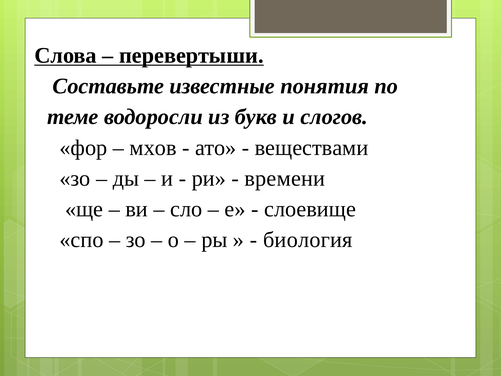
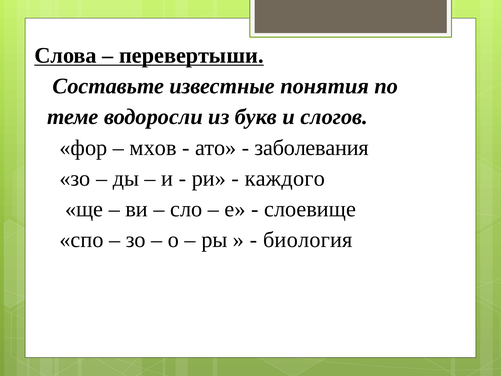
веществами: веществами -> заболевания (312, 148)
времени: времени -> каждого (285, 178)
